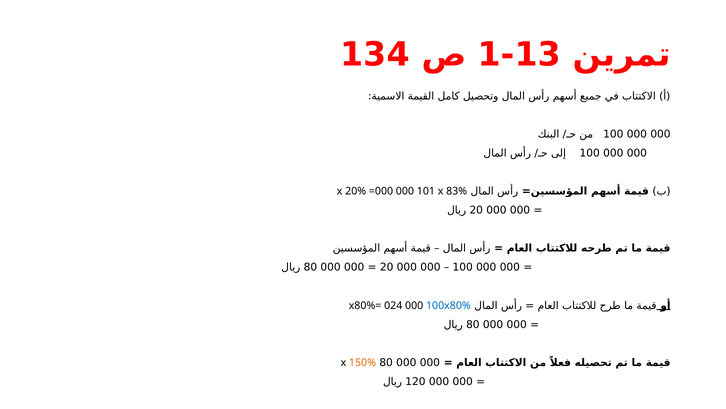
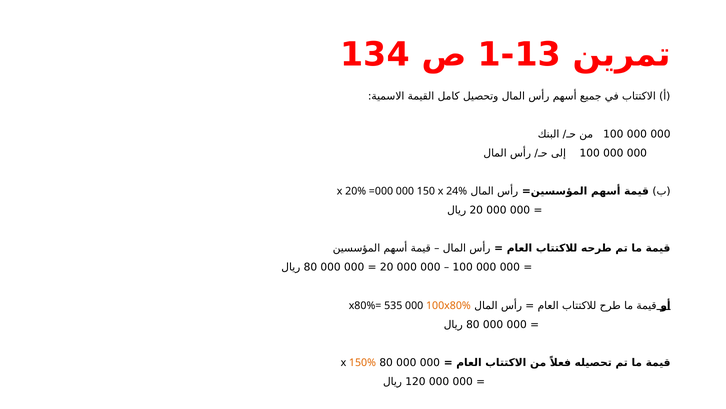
101: 101 -> 150 (426, 191)
83%: 83% -> 24% (457, 191)
024: 024 -> 535 (393, 305)
100x80% colour: blue -> orange (448, 305)
